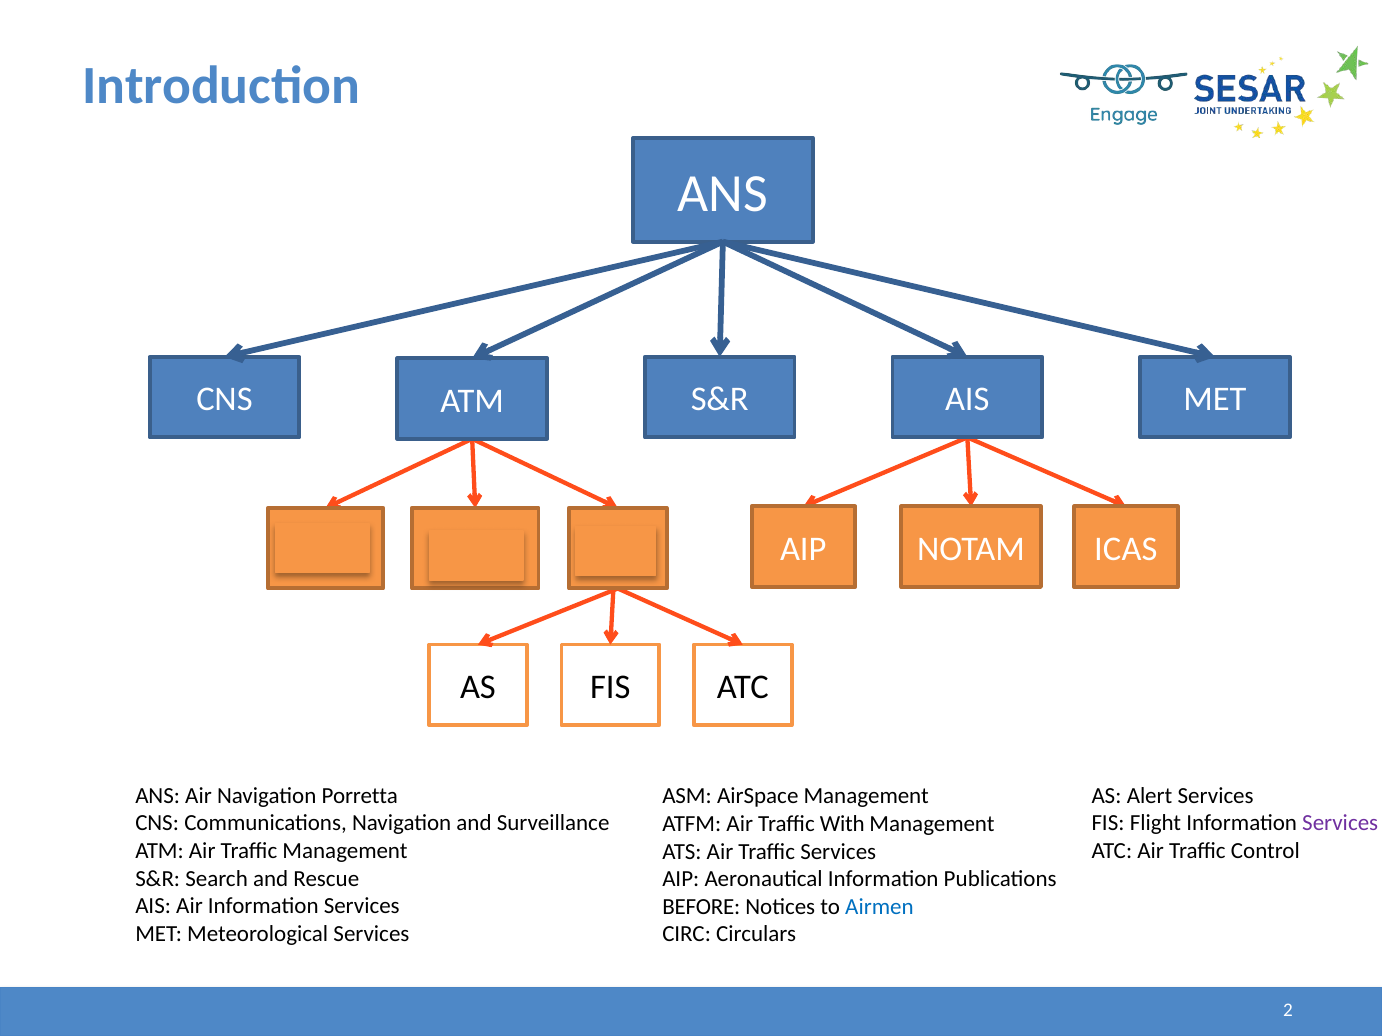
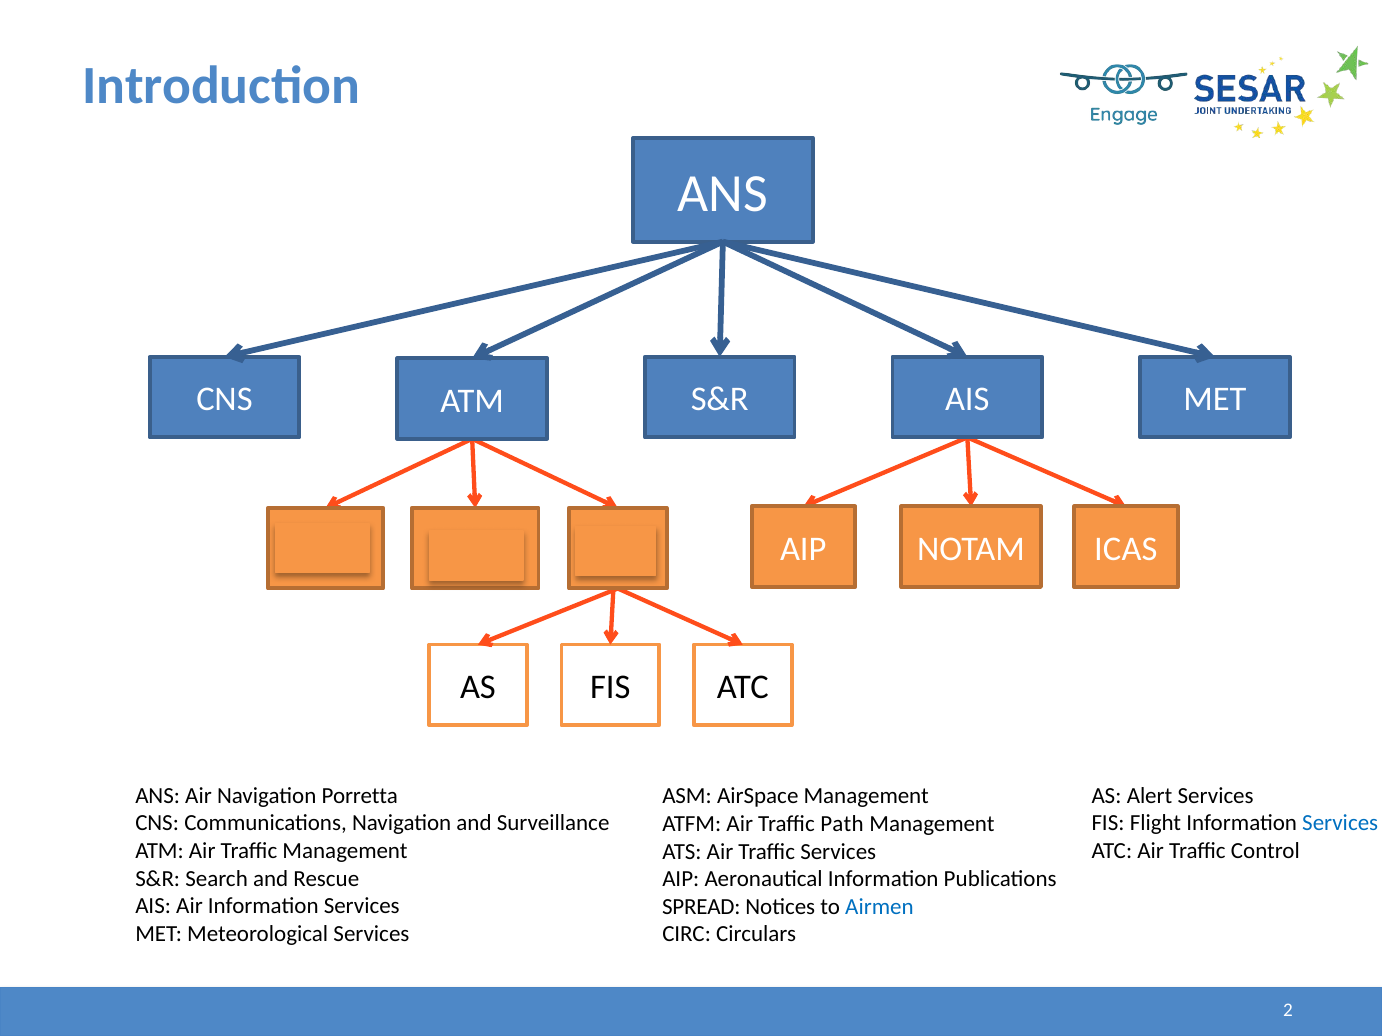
Services colour: purple -> blue (1340, 824)
With: With -> Path (842, 824)
BEFORE: BEFORE -> SPREAD (701, 907)
